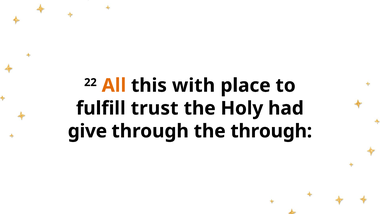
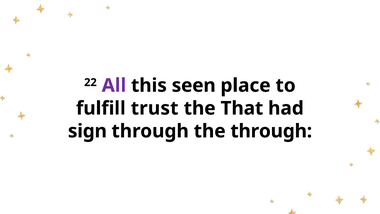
All colour: orange -> purple (114, 85)
with: with -> seen (194, 85)
Holy: Holy -> That (242, 108)
give: give -> sign (87, 131)
